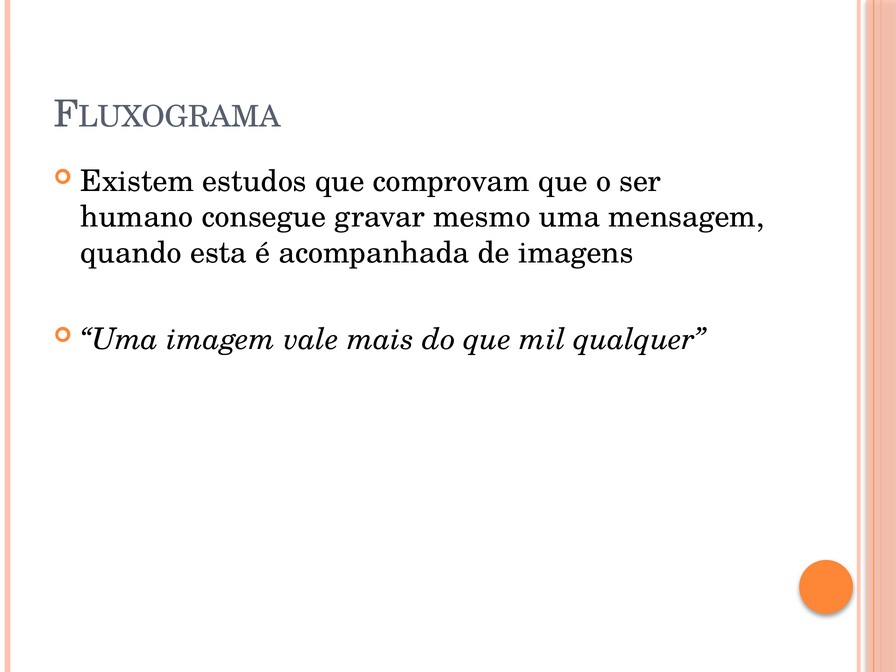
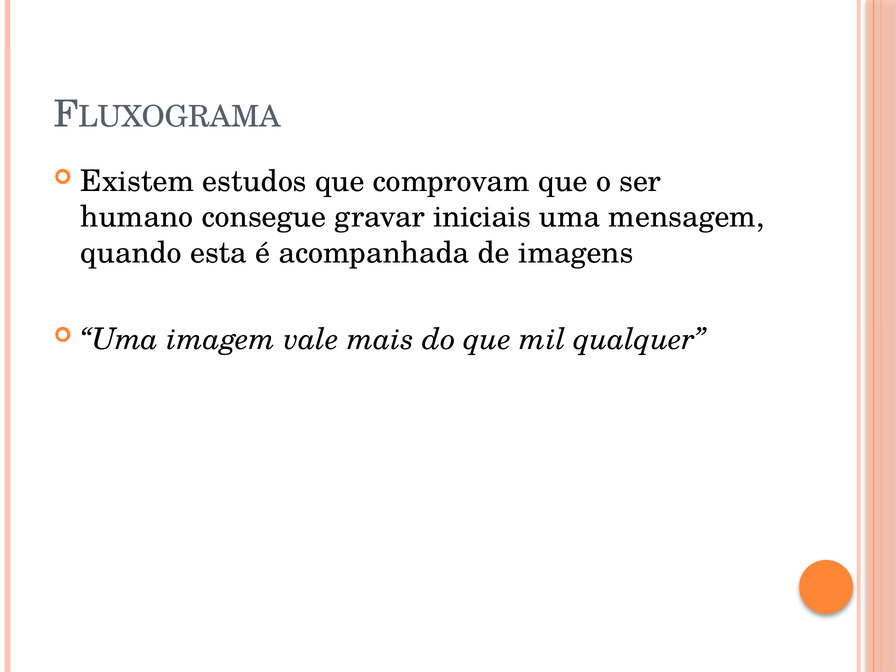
mesmo: mesmo -> iniciais (482, 217)
